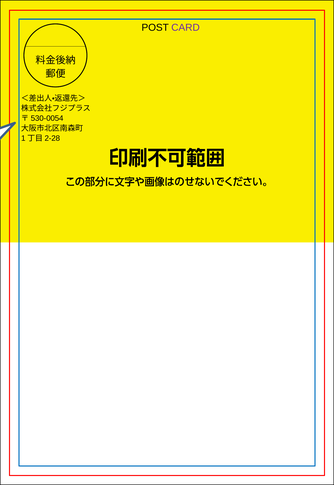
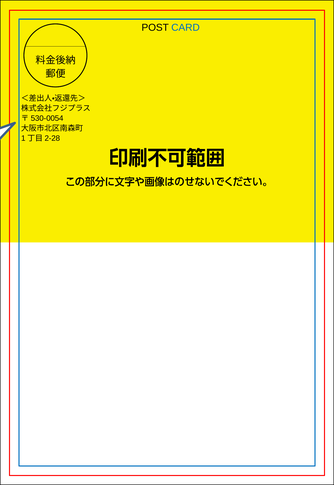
CARD colour: purple -> blue (186, 27)
